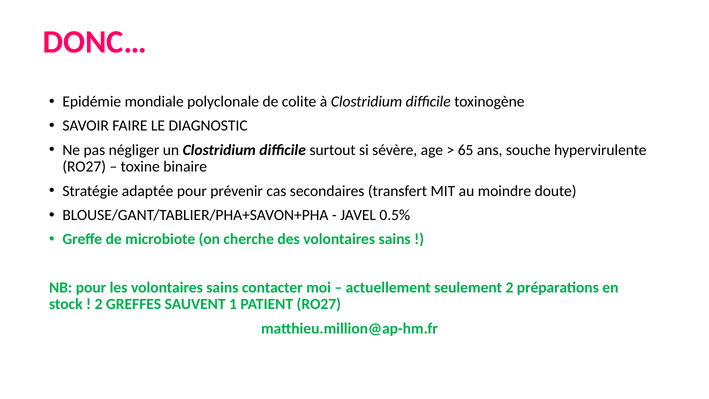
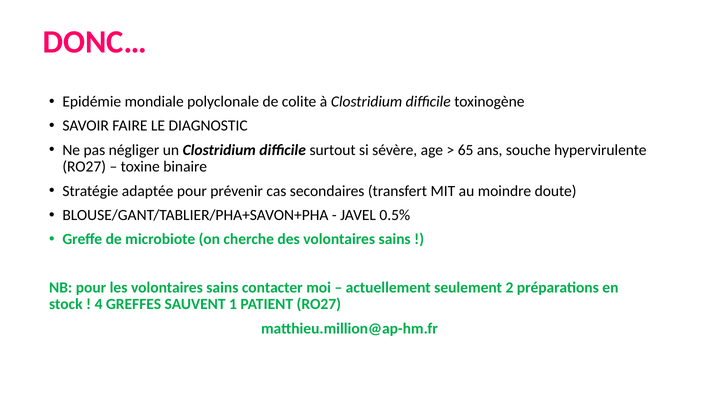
2: 2 -> 4 (99, 304)
